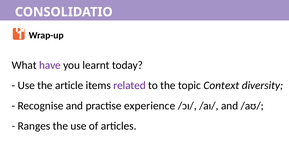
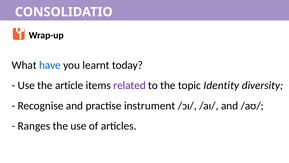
have colour: purple -> blue (50, 65)
Context: Context -> Identity (221, 85)
experience: experience -> instrument (150, 105)
